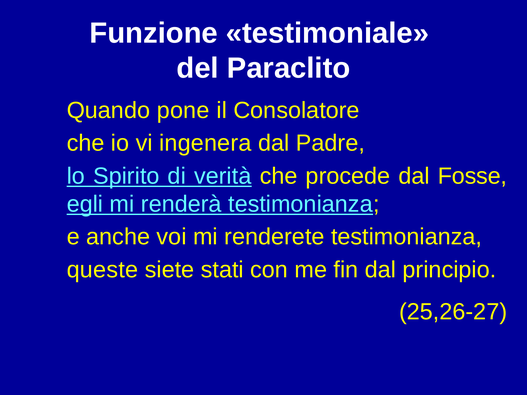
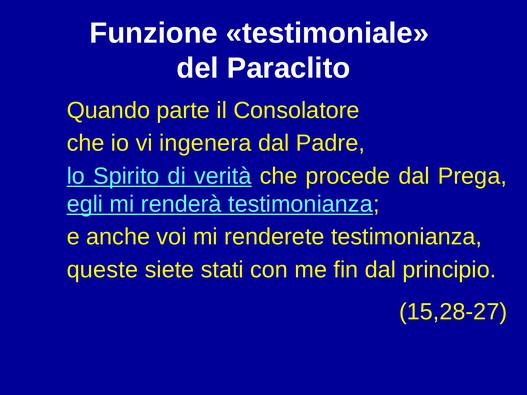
pone: pone -> parte (183, 111)
Fosse: Fosse -> Prega (472, 176)
25,26-27: 25,26-27 -> 15,28-27 (453, 312)
